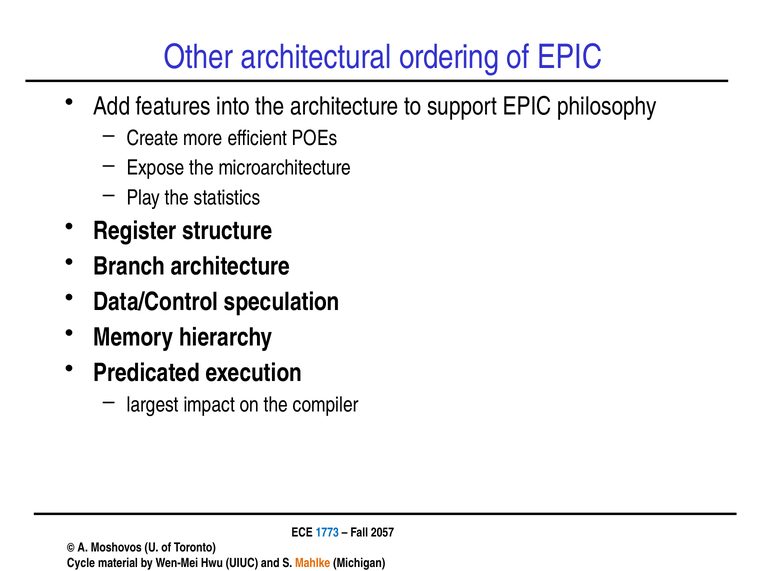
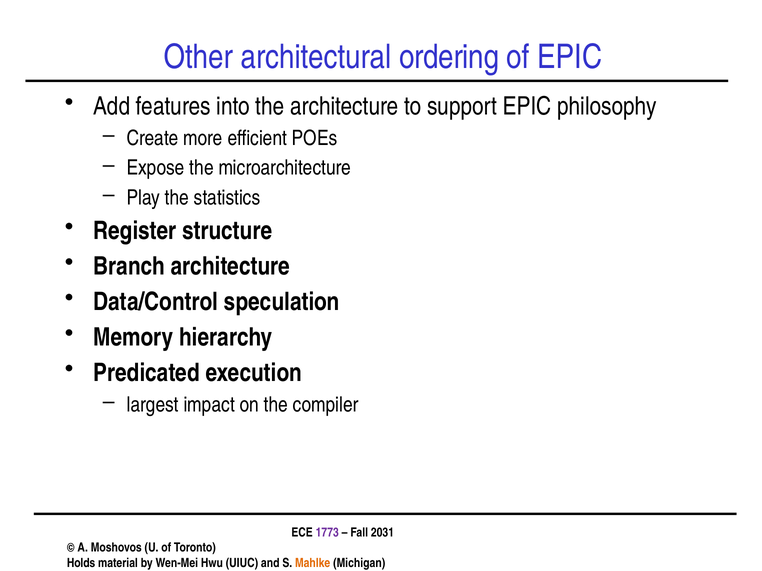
1773 colour: blue -> purple (327, 533)
2057: 2057 -> 2031 (382, 533)
Cycle: Cycle -> Holds (81, 564)
